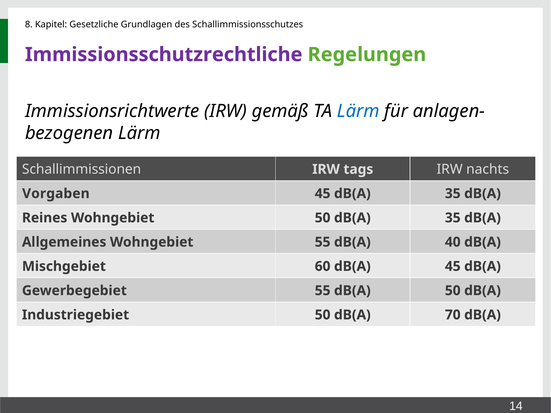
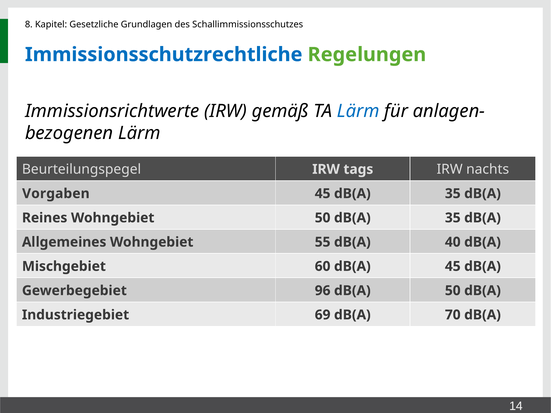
Immissionsschutzrechtliche colour: purple -> blue (164, 55)
Schallimmissionen: Schallimmissionen -> Beurteilungspegel (82, 169)
Gewerbegebiet 55: 55 -> 96 (323, 291)
Industriegebiet 50: 50 -> 69 (323, 315)
